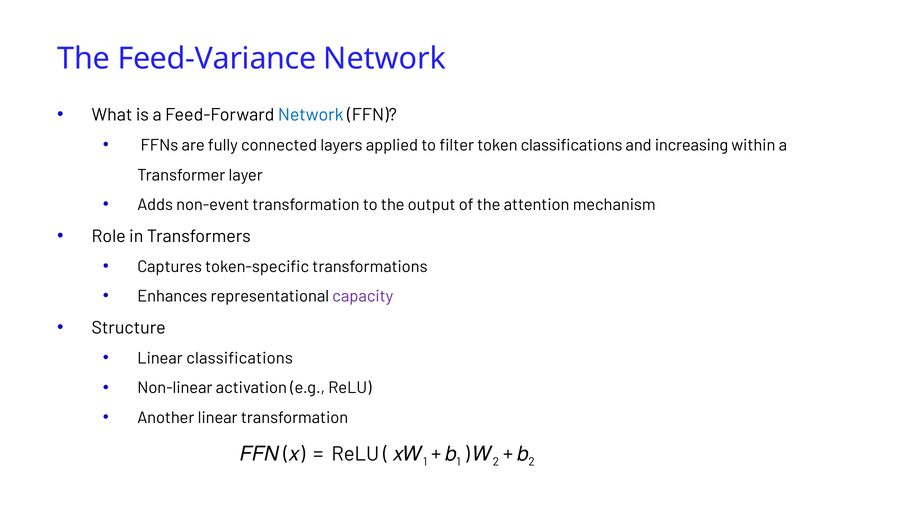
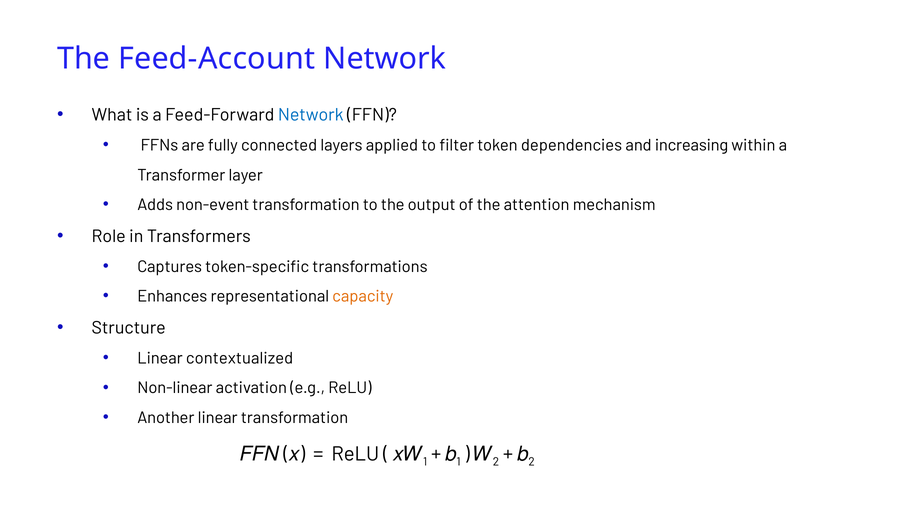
Feed-Variance: Feed-Variance -> Feed-Account (217, 59)
token classifications: classifications -> dependencies (572, 145)
capacity colour: purple -> orange (363, 296)
Linear classifications: classifications -> contextualized (240, 358)
